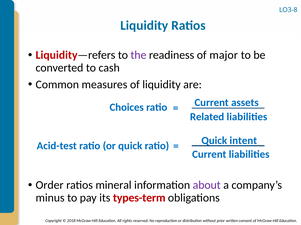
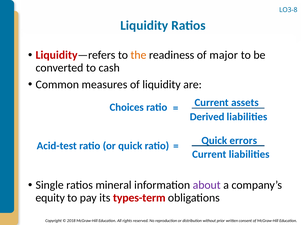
the colour: purple -> orange (138, 55)
Related: Related -> Derived (207, 117)
intent: intent -> errors (243, 141)
Order: Order -> Single (50, 186)
minus: minus -> equity (50, 198)
